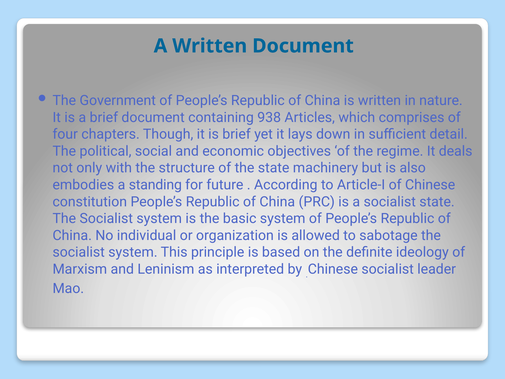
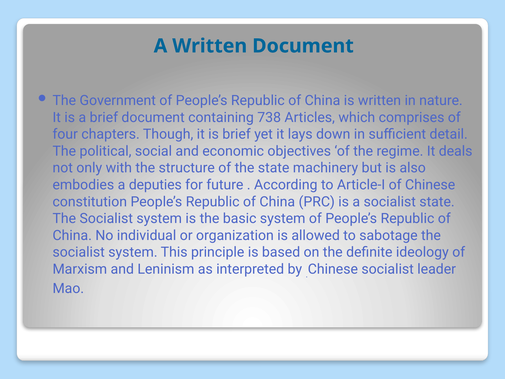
938: 938 -> 738 (269, 117)
standing: standing -> deputies (155, 185)
